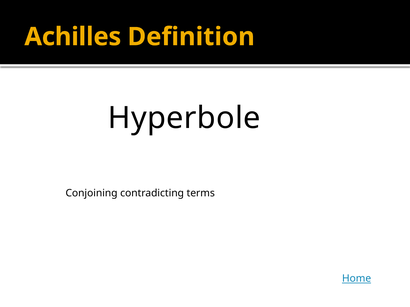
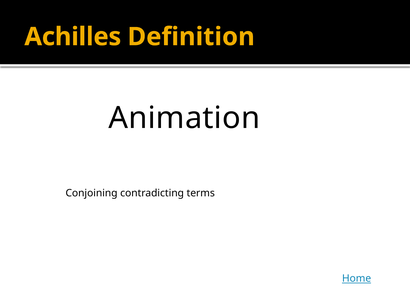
Hyperbole: Hyperbole -> Animation (184, 118)
